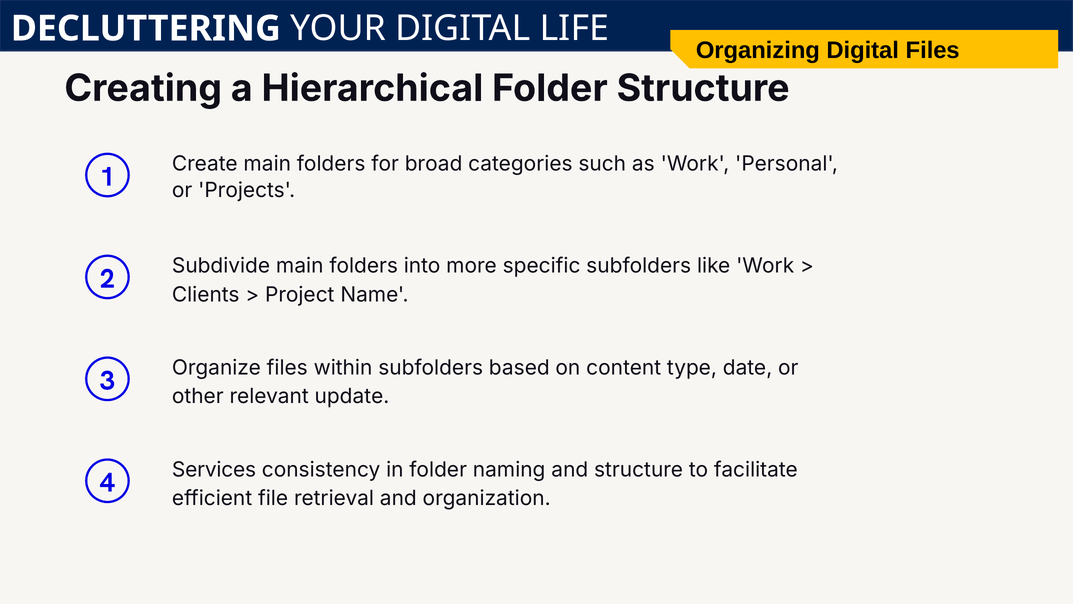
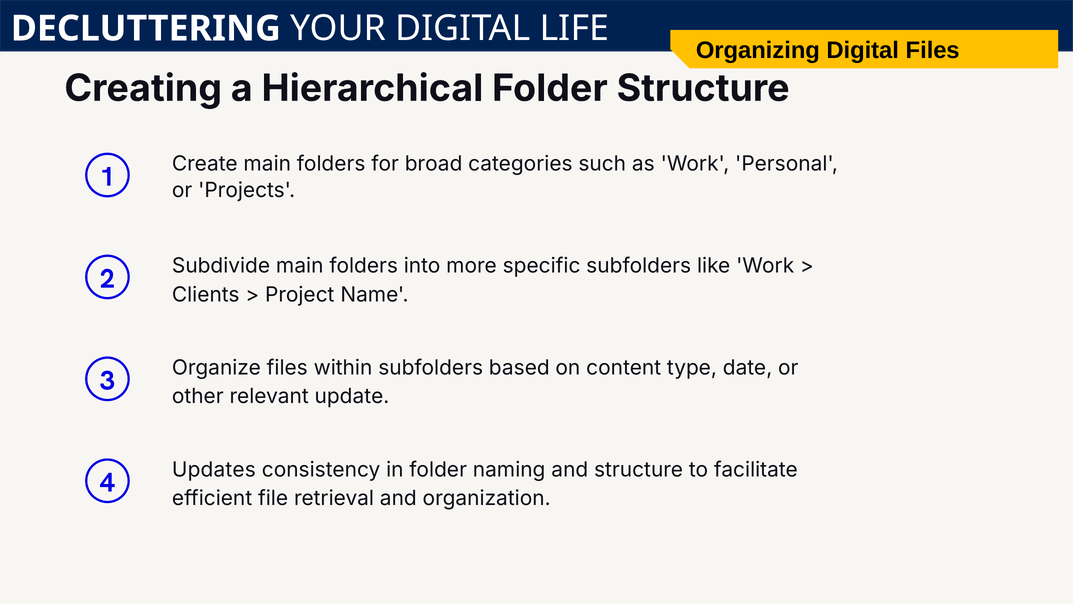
Services: Services -> Updates (214, 469)
